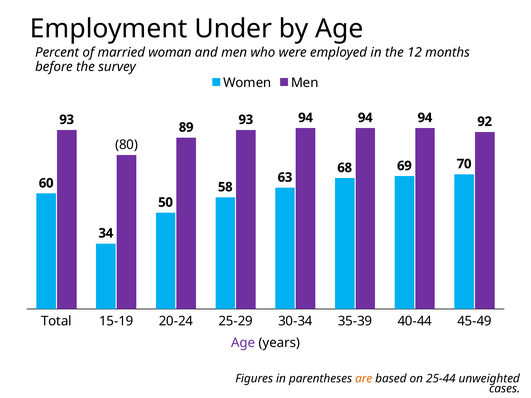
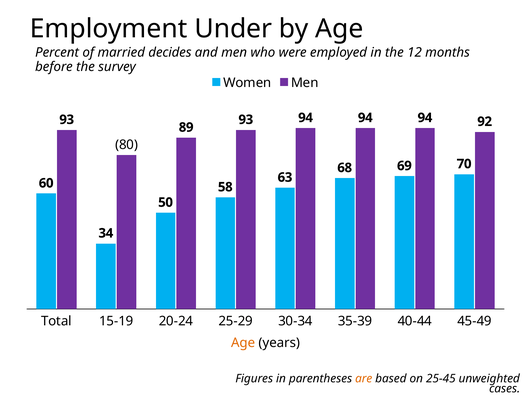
woman: woman -> decides (170, 52)
Age colour: purple -> orange (243, 343)
25-44: 25-44 -> 25-45 (441, 379)
